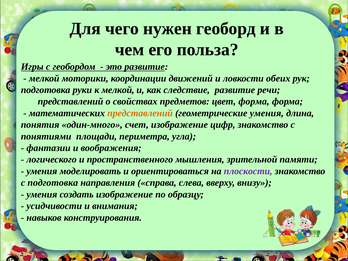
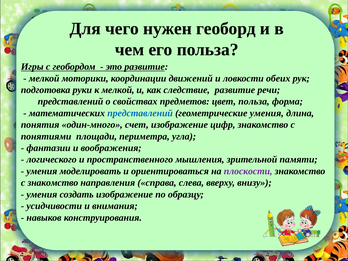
цвет форма: форма -> польза (254, 102)
представлений colour: orange -> blue (140, 113)
с подготовка: подготовка -> знакомство (53, 183)
